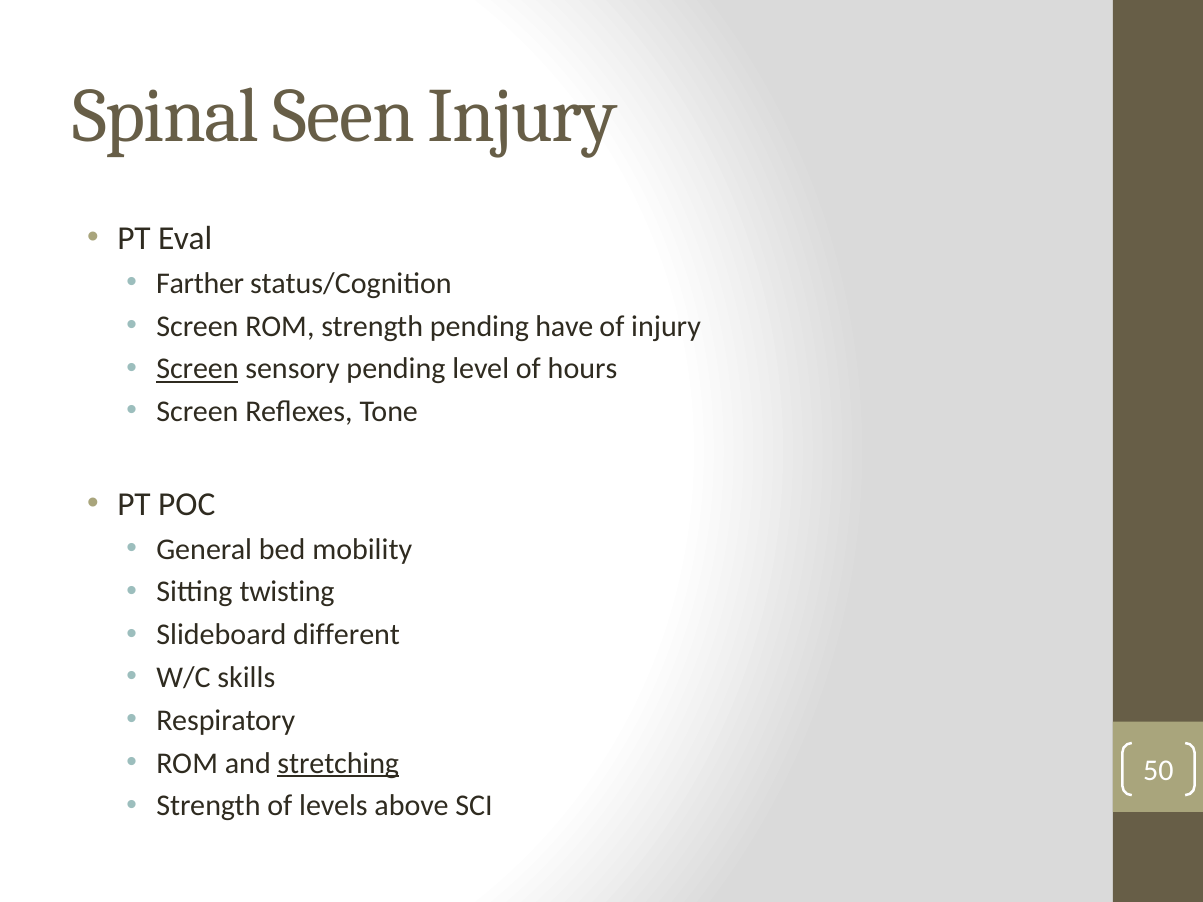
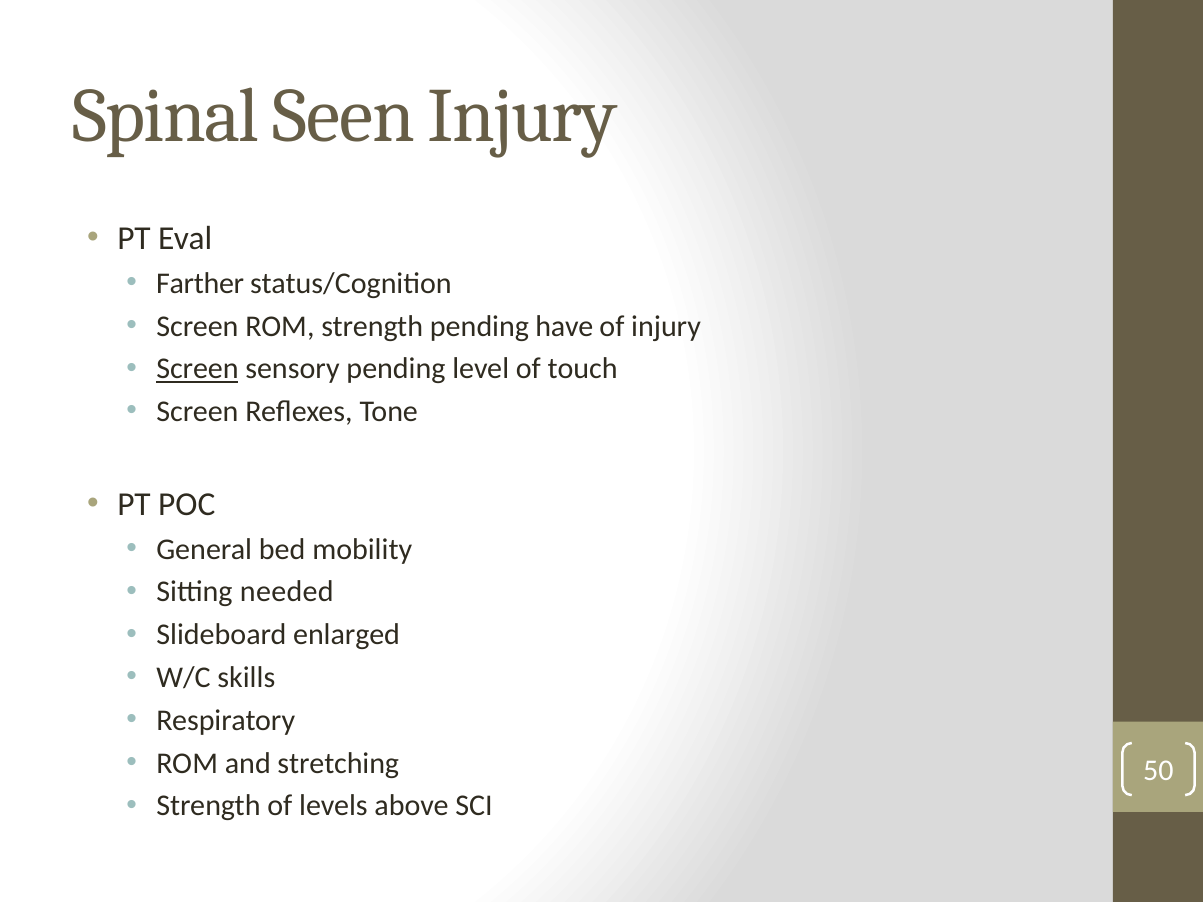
hours: hours -> touch (583, 369)
twisting: twisting -> needed (287, 592)
different: different -> enlarged (347, 635)
stretching underline: present -> none (338, 763)
